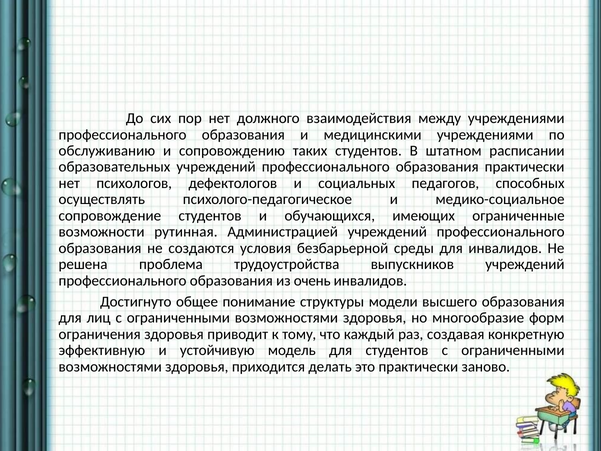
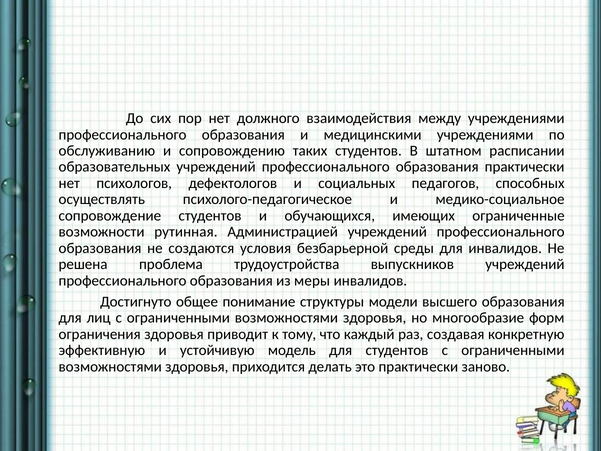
очень: очень -> меры (312, 281)
